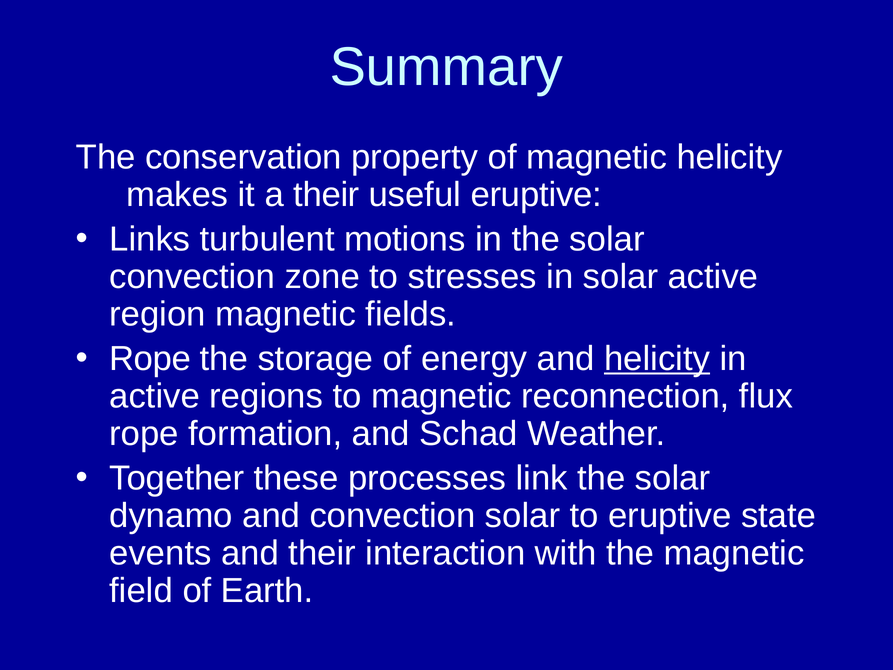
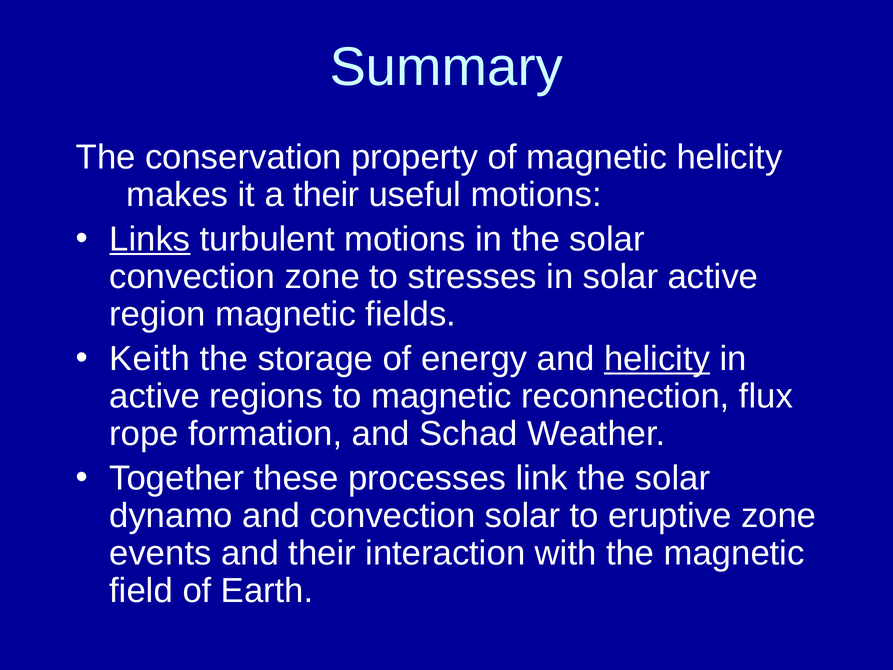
useful eruptive: eruptive -> motions (536, 194)
Links underline: none -> present (150, 239)
Rope: Rope -> Keith (150, 358)
eruptive state: state -> zone (779, 515)
